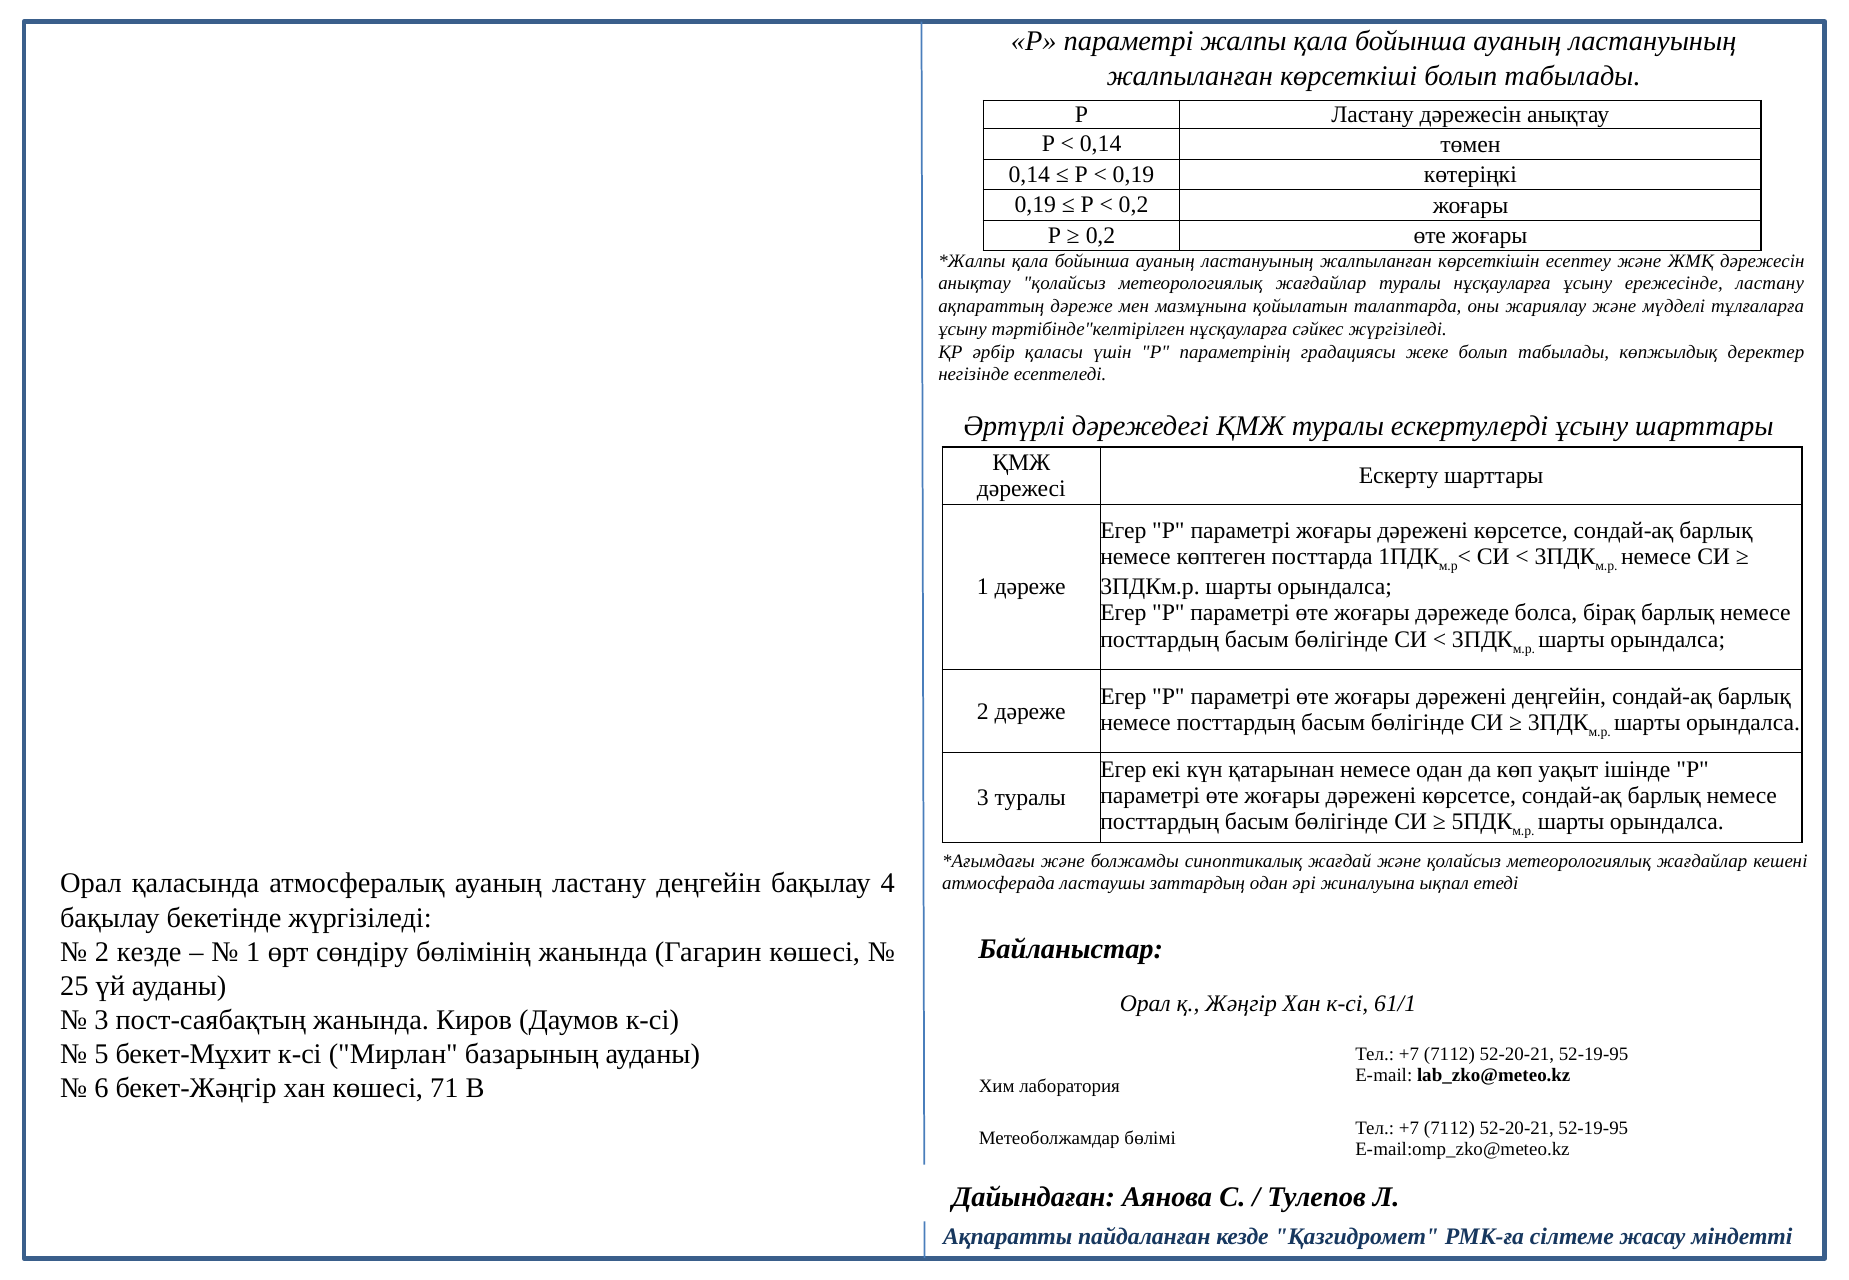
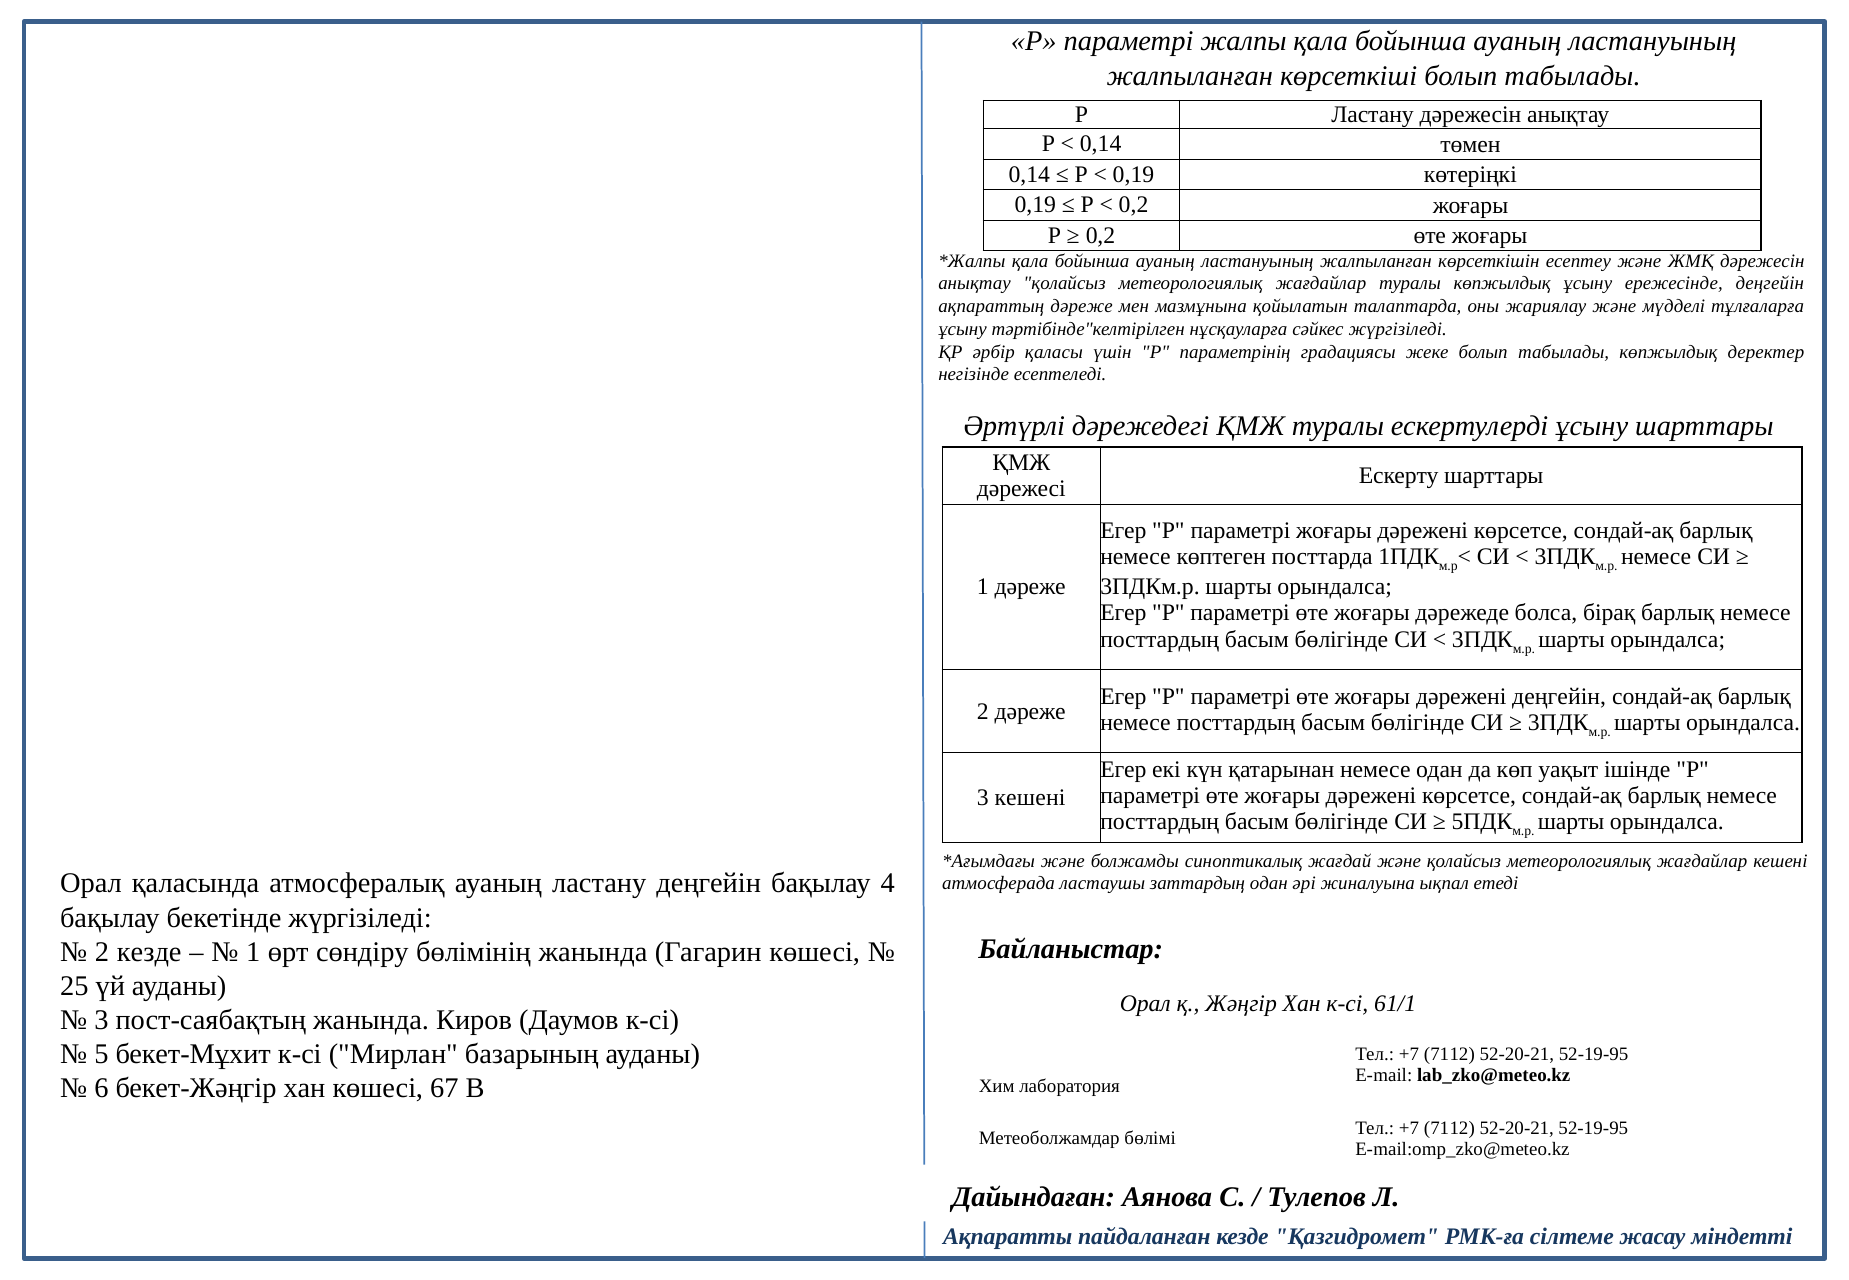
туралы нұсқауларға: нұсқауларға -> көпжылдық (1502, 284)
ережесінде ластану: ластану -> деңгейін (1770, 284)
3 туралы: туралы -> кешені (1030, 798)
71: 71 -> 67 (444, 1088)
